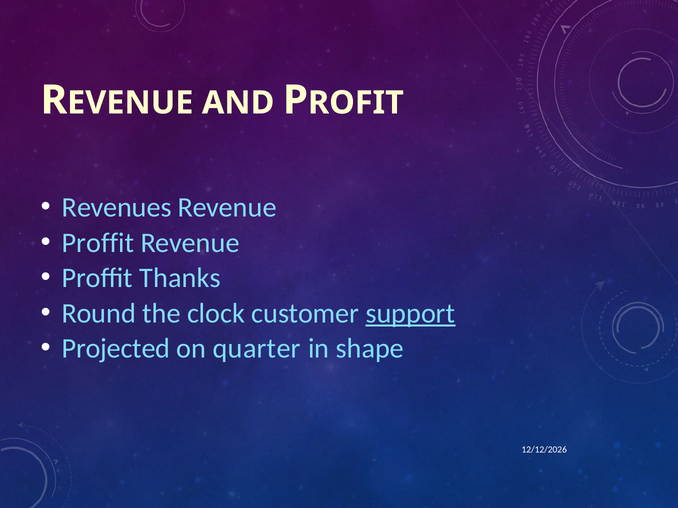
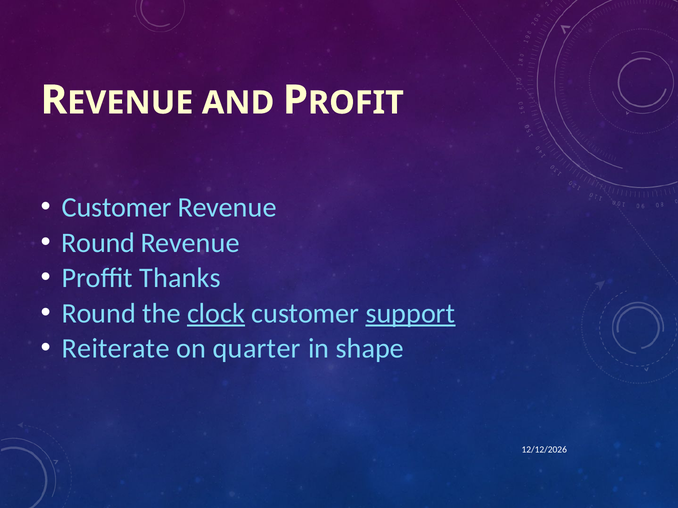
Revenues: Revenues -> Customer (117, 208)
Proffit: Proffit -> Round (98, 243)
clock underline: none -> present (216, 314)
Projected: Projected -> Reiterate (116, 349)
